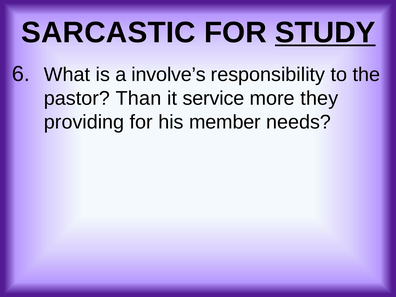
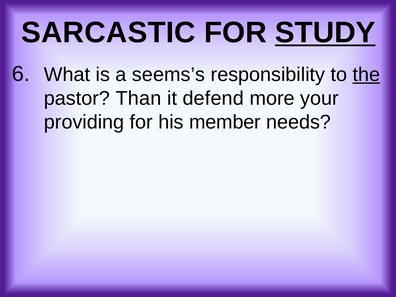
involve’s: involve’s -> seems’s (169, 75)
the underline: none -> present (366, 75)
service: service -> defend (213, 98)
they: they -> your (319, 98)
